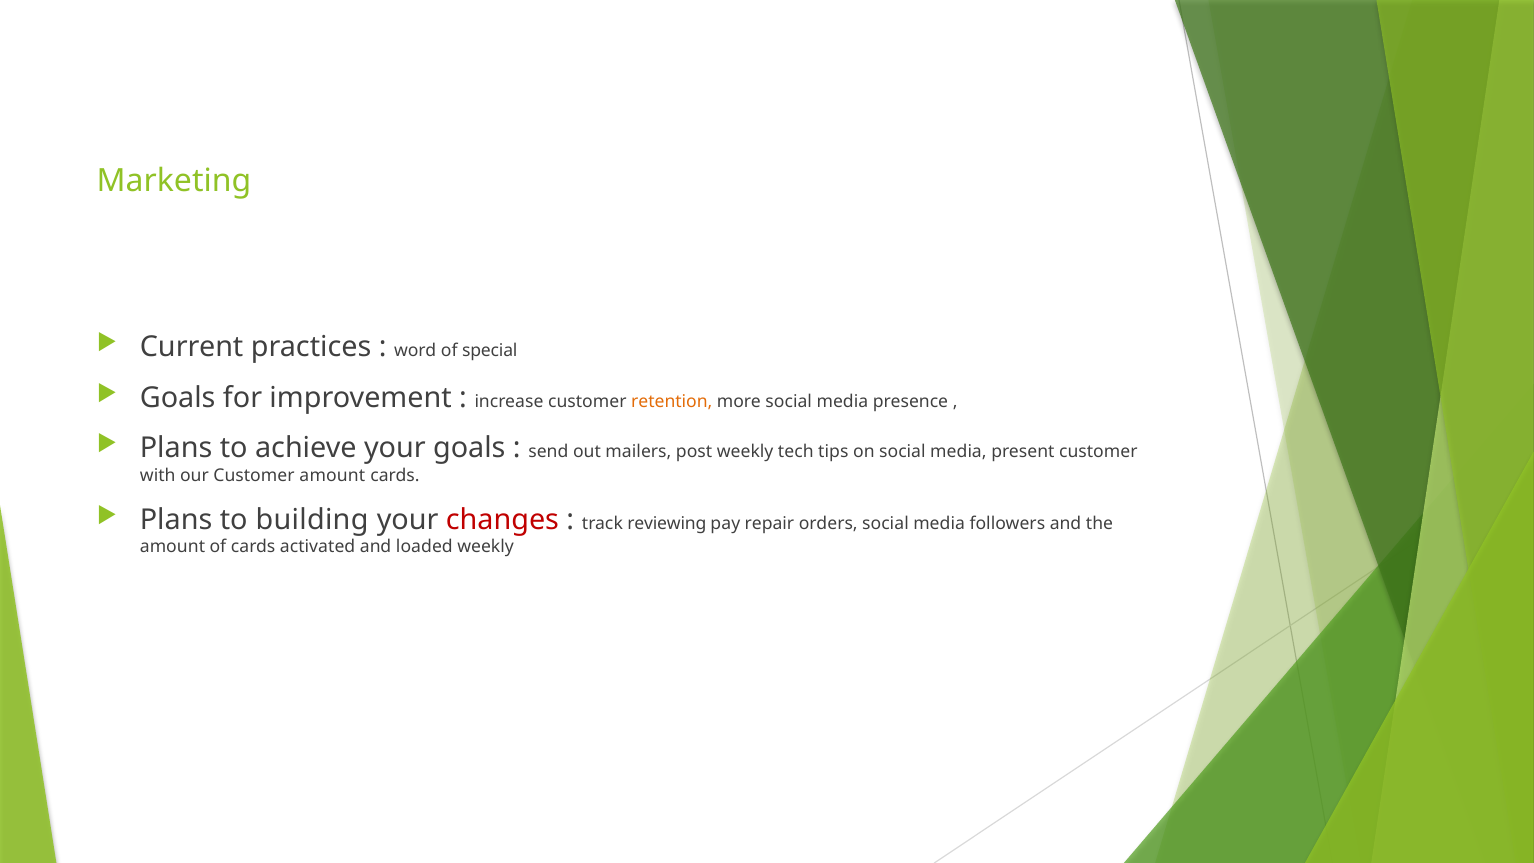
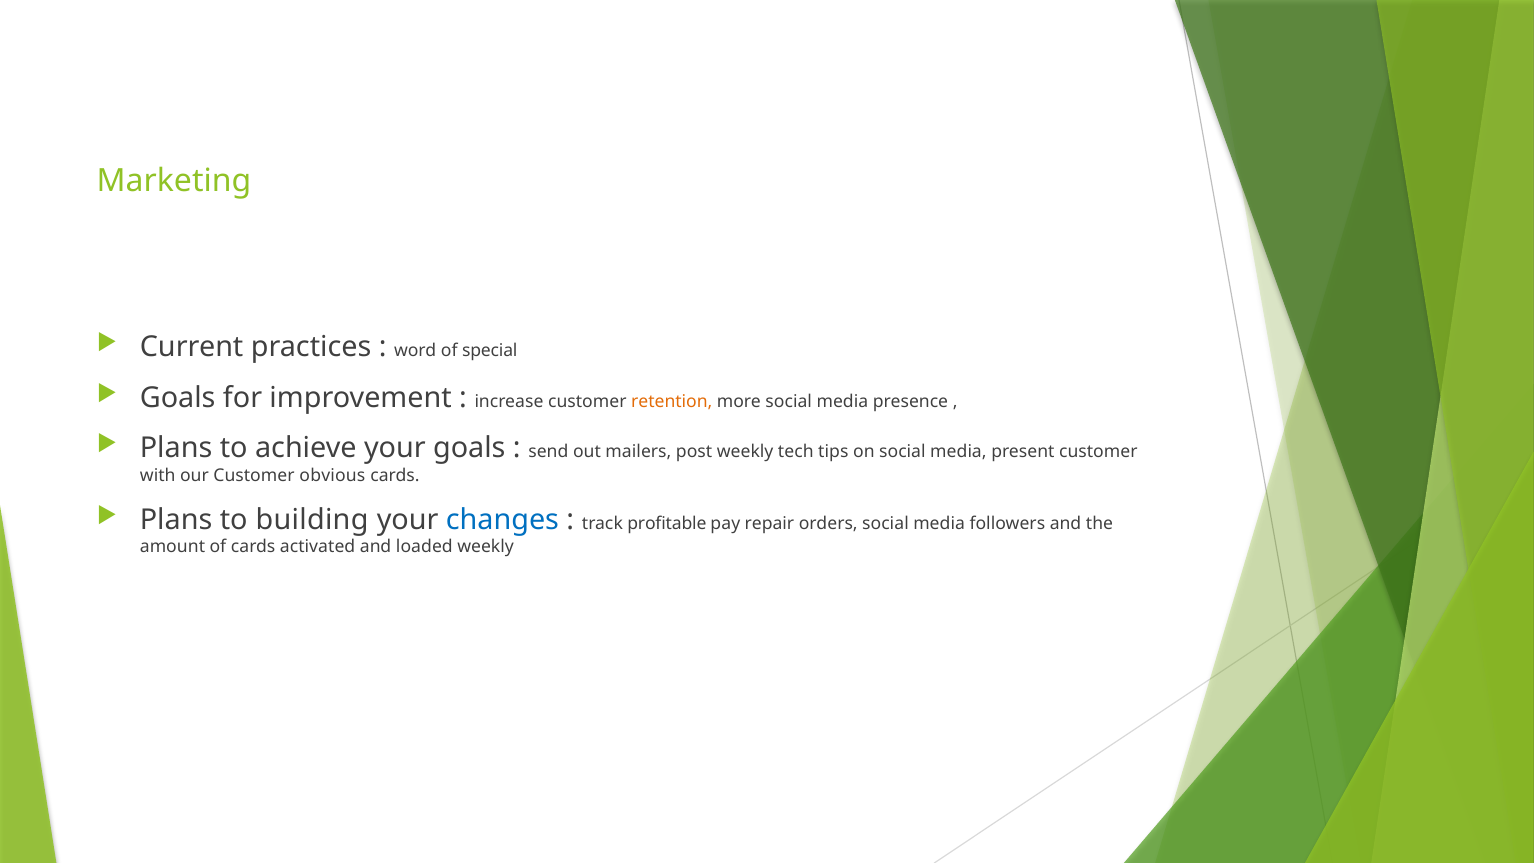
Customer amount: amount -> obvious (332, 475)
changes colour: red -> blue (502, 520)
reviewing: reviewing -> profitable (667, 524)
